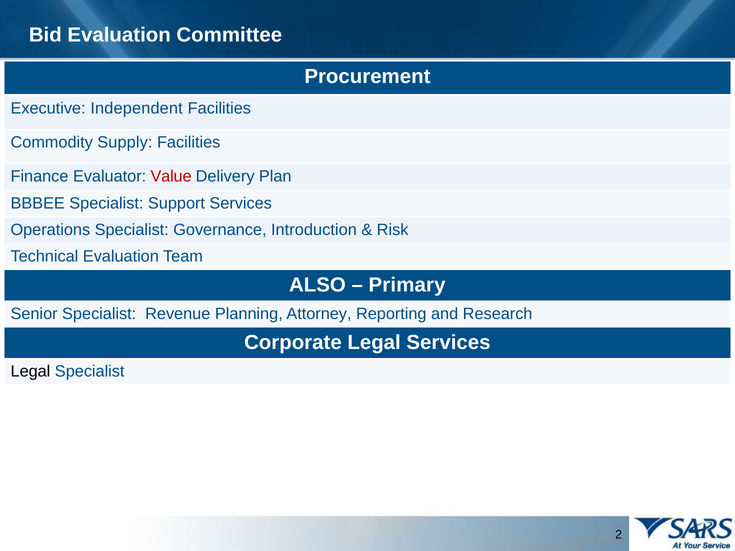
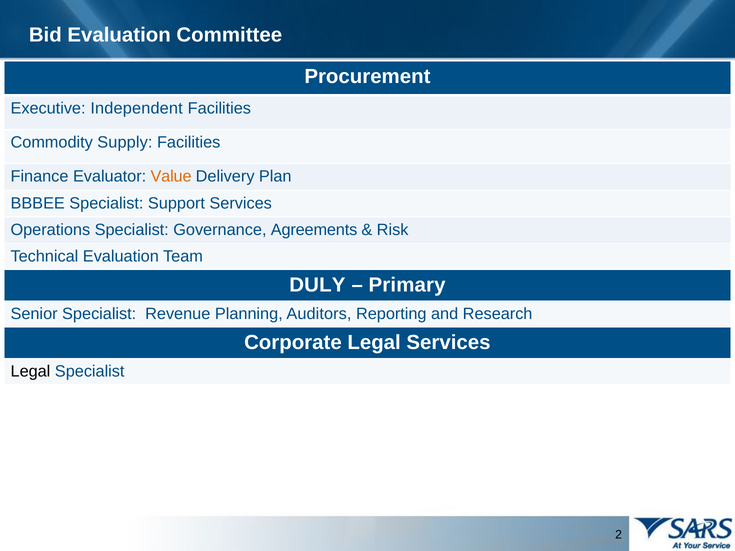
Value colour: red -> orange (171, 177)
Introduction: Introduction -> Agreements (314, 230)
ALSO: ALSO -> DULY (317, 285)
Attorney: Attorney -> Auditors (319, 314)
